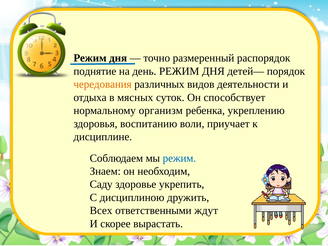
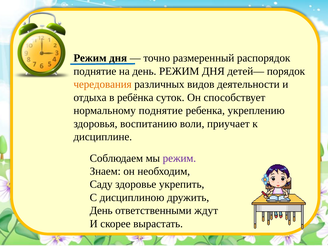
мясных: мясных -> ребёнка (135, 97)
нормальному организм: организм -> поднятие (161, 111)
режим colour: blue -> purple (179, 158)
Всех: Всех -> День (101, 211)
